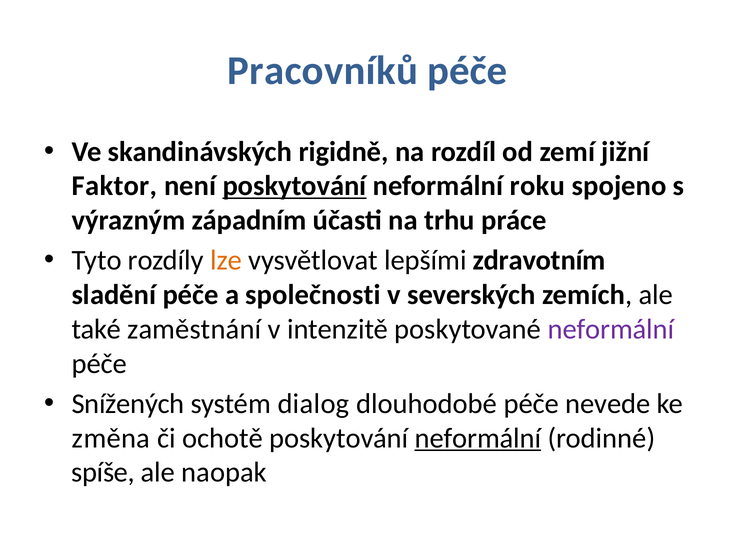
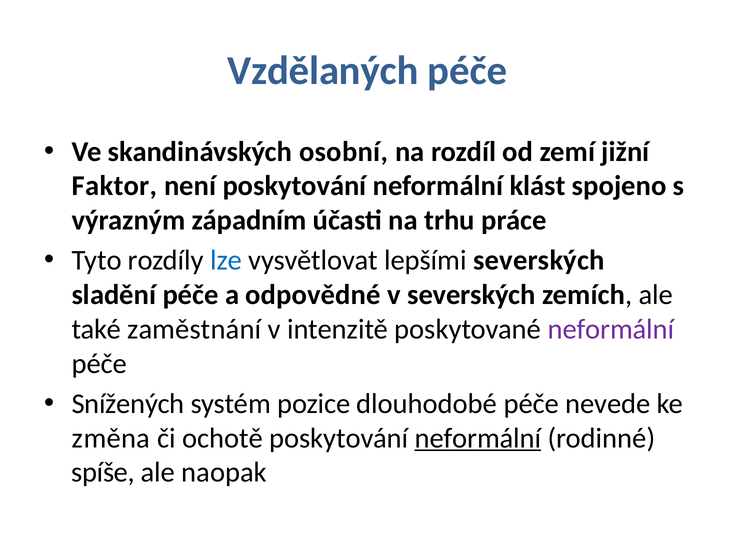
Pracovníků: Pracovníků -> Vzdělaných (323, 71)
rigidně: rigidně -> osobní (344, 151)
poskytování underline: present -> none (295, 186)
roku: roku -> klást (538, 186)
lze colour: orange -> blue (226, 260)
lepšími zdravotním: zdravotním -> severských (539, 260)
společnosti: společnosti -> odpovědné (313, 294)
dialog: dialog -> pozice (314, 403)
